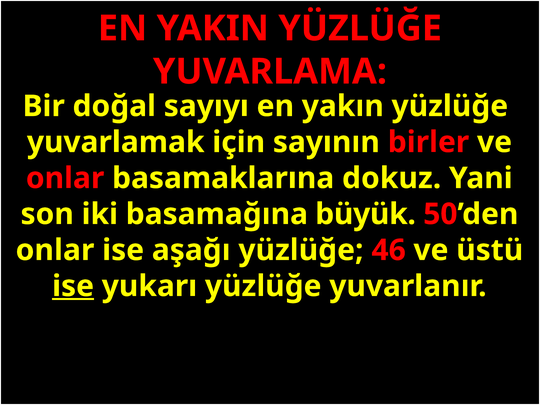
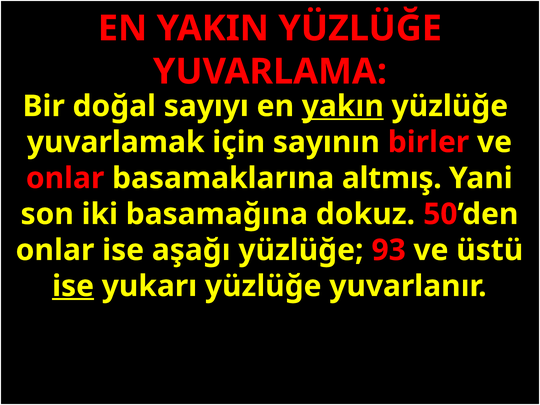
yakın underline: none -> present (343, 106)
dokuz: dokuz -> altmış (392, 178)
büyük: büyük -> dokuz (365, 214)
46: 46 -> 93 (389, 250)
